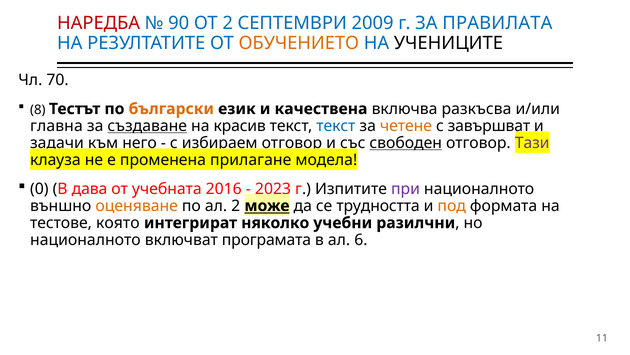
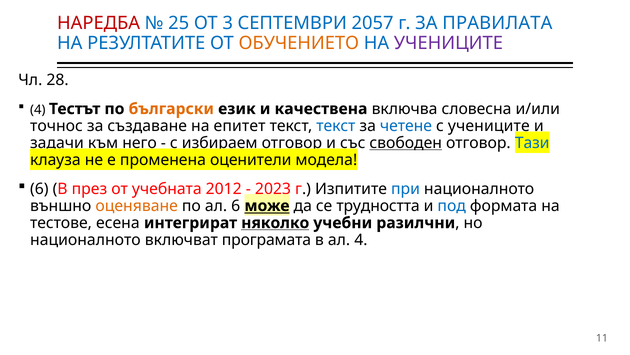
90: 90 -> 25 (179, 23)
ОТ 2: 2 -> 3 (228, 23)
2009: 2009 -> 2057 (373, 23)
УЧЕНИЦИТЕ colour: black -> purple (448, 43)
70: 70 -> 28 (58, 80)
8: 8 -> 4 (38, 110)
разкъсва: разкъсва -> словесна (477, 109)
главна: главна -> точнос (56, 126)
създаване underline: present -> none (147, 126)
красив: красив -> епитет (240, 126)
четене colour: orange -> blue (406, 126)
с завършват: завършват -> учениците (489, 126)
Тази colour: purple -> blue (532, 143)
прилагане: прилагане -> оценители (251, 160)
0: 0 -> 6 (39, 189)
дава: дава -> през (89, 189)
2016: 2016 -> 2012 (224, 189)
при colour: purple -> blue (405, 189)
ал 2: 2 -> 6 (236, 206)
под colour: orange -> blue (452, 206)
която: която -> есена (118, 223)
няколко underline: none -> present (275, 223)
ал 6: 6 -> 4 (361, 240)
